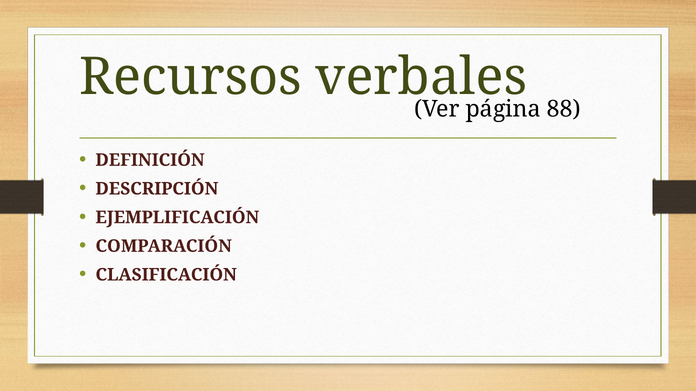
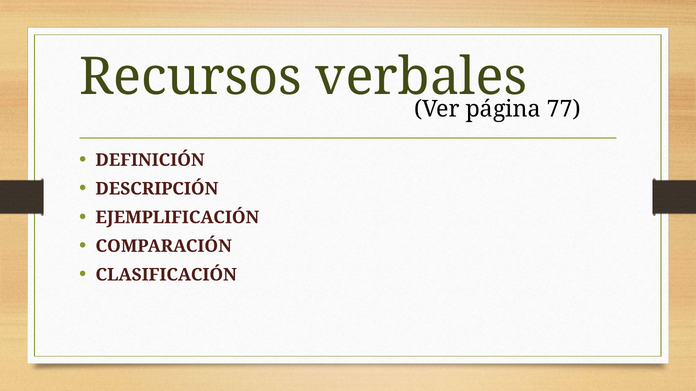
88: 88 -> 77 (564, 109)
